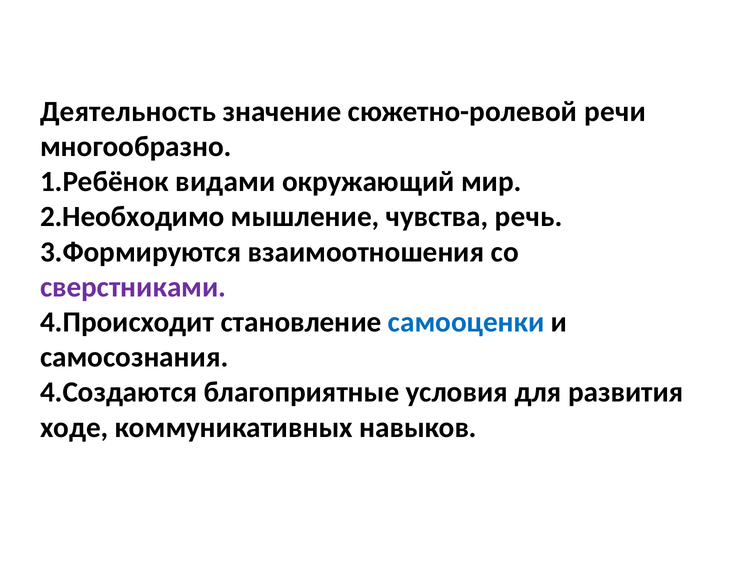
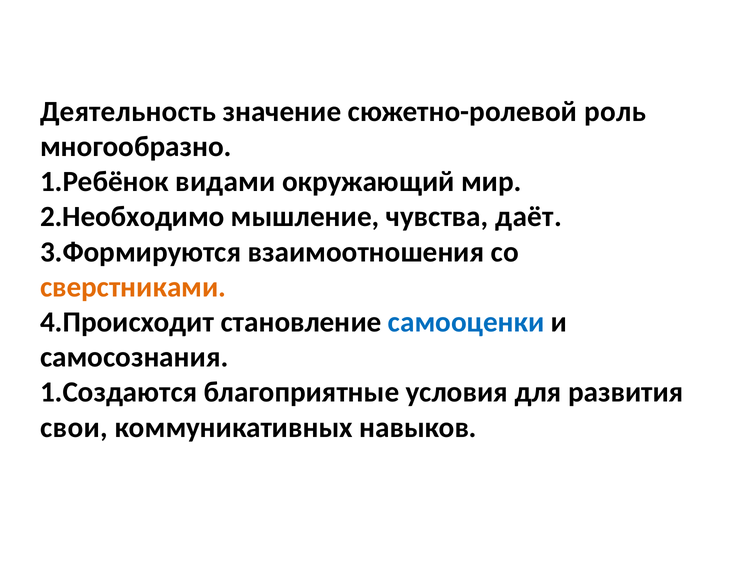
речи: речи -> роль (615, 111)
речь: речь -> даёт (529, 217)
сверстниками colour: purple -> orange (133, 287)
4.Создаются: 4.Создаются -> 1.Создаются (119, 392)
ходе: ходе -> свои (74, 427)
